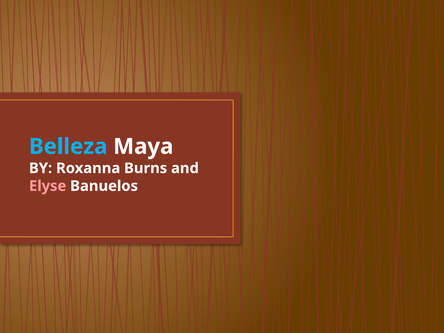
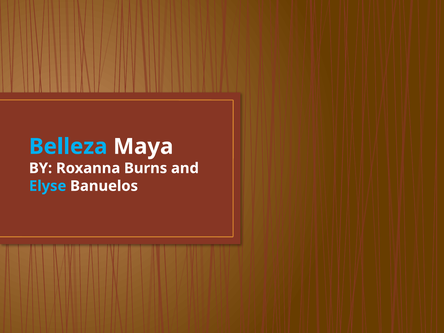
Elyse colour: pink -> light blue (48, 186)
